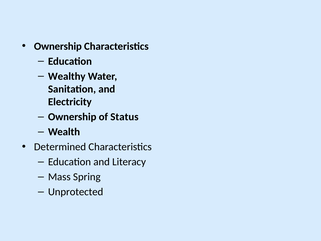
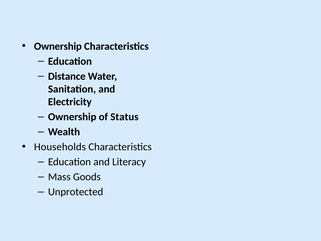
Wealthy: Wealthy -> Distance (67, 76)
Determined: Determined -> Households (60, 147)
Spring: Spring -> Goods (87, 177)
